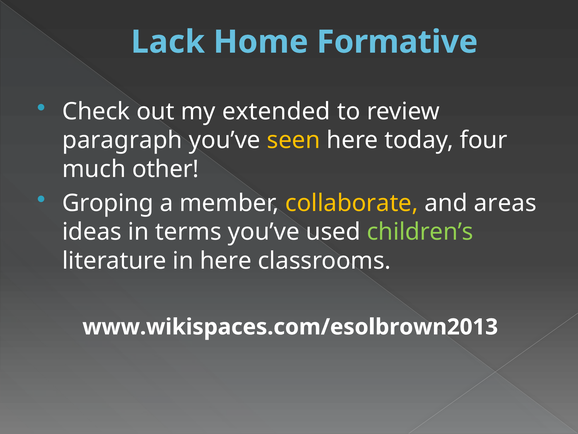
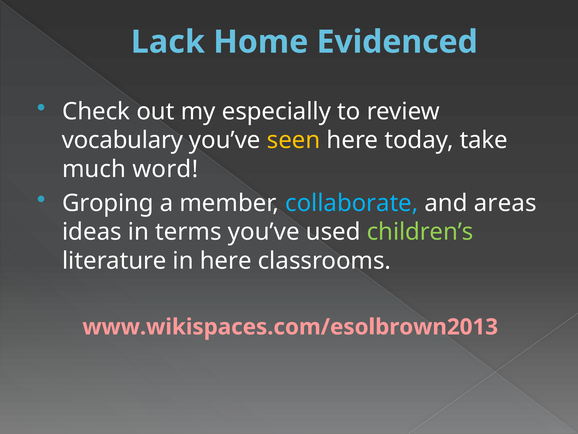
Formative: Formative -> Evidenced (397, 42)
extended: extended -> especially (276, 111)
paragraph: paragraph -> vocabulary (122, 140)
four: four -> take (484, 140)
other: other -> word (165, 169)
collaborate colour: yellow -> light blue (352, 203)
www.wikispaces.com/esolbrown2013 colour: white -> pink (290, 327)
